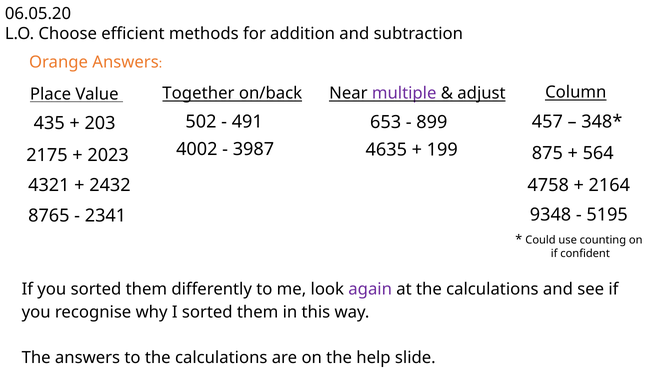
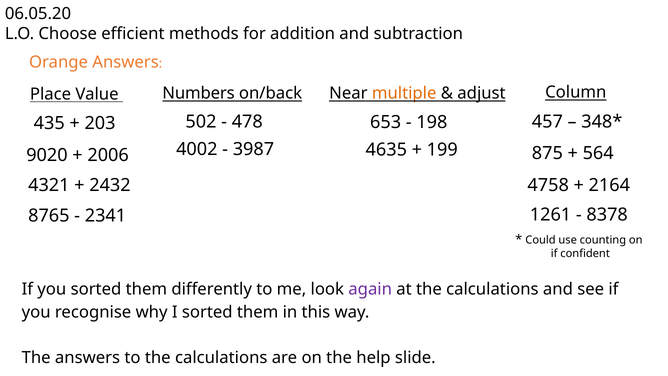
Together: Together -> Numbers (199, 93)
multiple colour: purple -> orange (404, 93)
491: 491 -> 478 (247, 122)
899: 899 -> 198 (432, 122)
2175: 2175 -> 9020 (47, 155)
2023: 2023 -> 2006 (108, 155)
9348: 9348 -> 1261 (551, 215)
5195: 5195 -> 8378 (607, 215)
